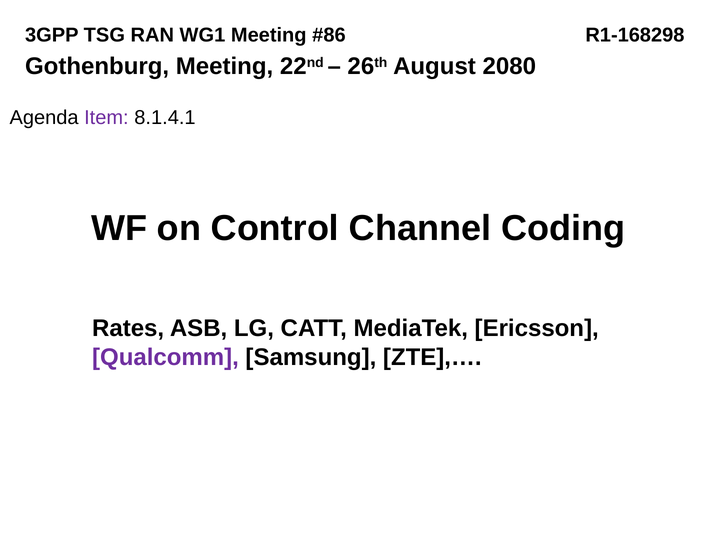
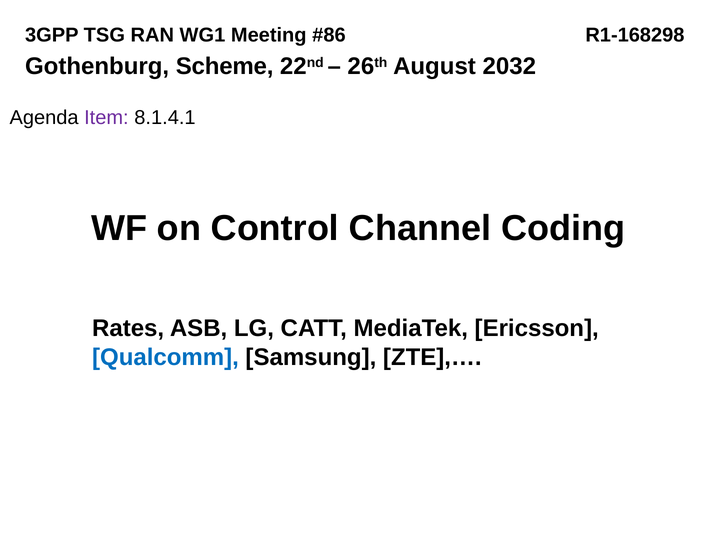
Gothenburg Meeting: Meeting -> Scheme (225, 67)
2080: 2080 -> 2032 (509, 67)
Qualcomm colour: purple -> blue (165, 357)
